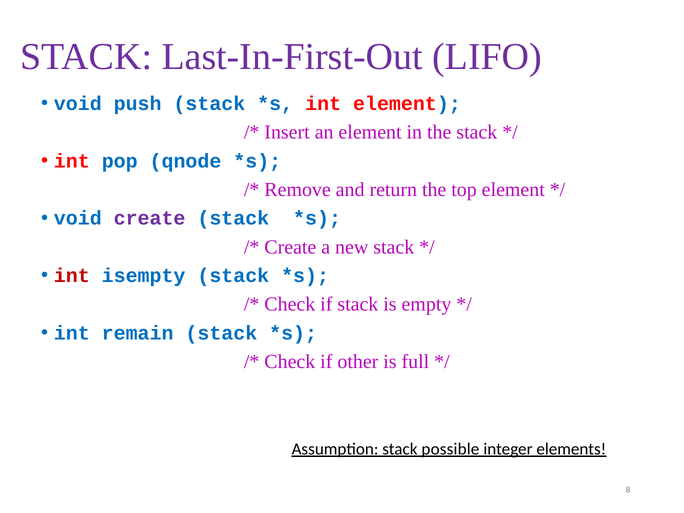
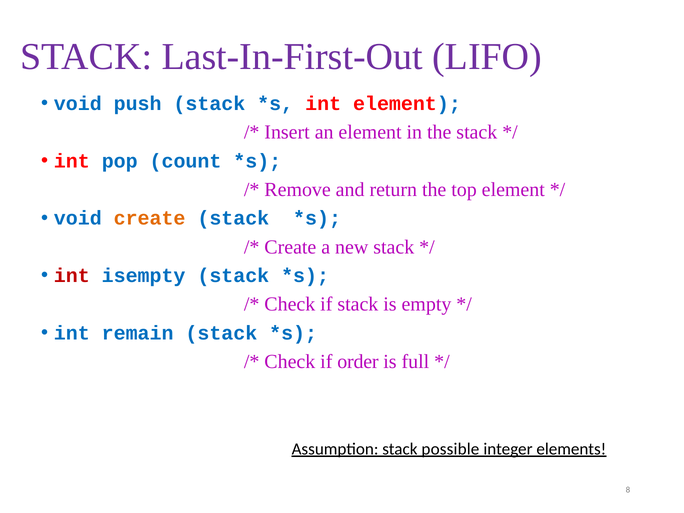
qnode: qnode -> count (185, 161)
create colour: purple -> orange (150, 218)
other: other -> order (358, 362)
